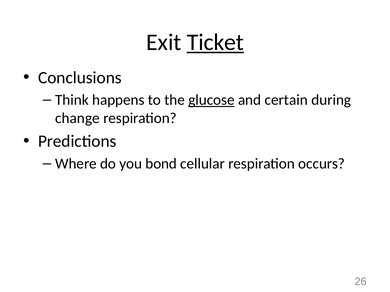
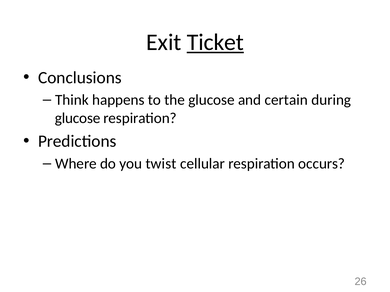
glucose underline: present -> none (211, 100)
change: change -> glucose (78, 118)
bond: bond -> twist (161, 164)
